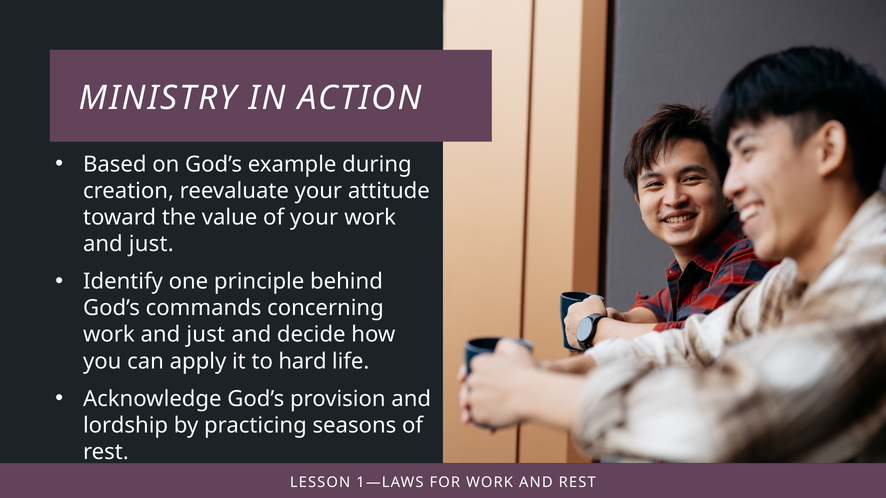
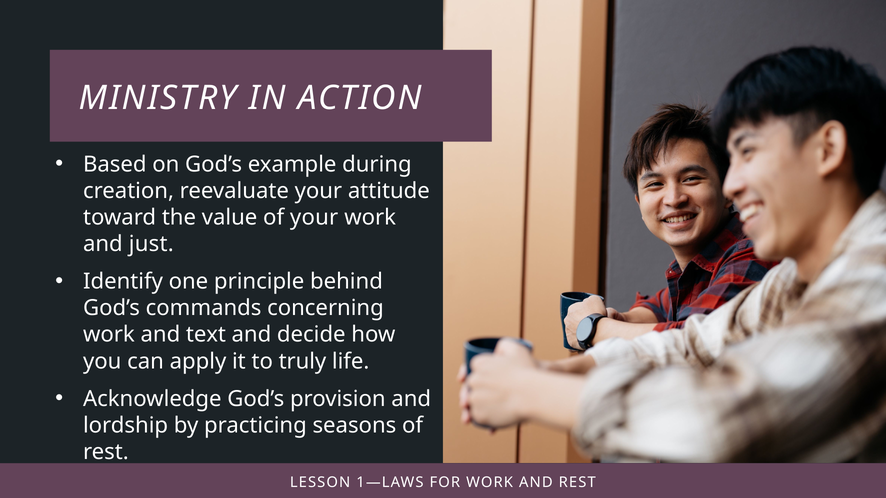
just: just -> text (206, 335)
hard: hard -> truly (302, 361)
